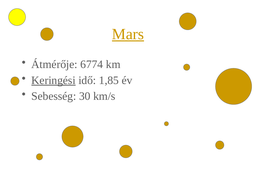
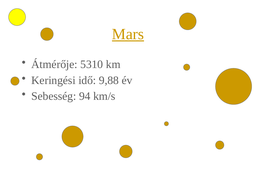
6774: 6774 -> 5310 (92, 64)
Keringési underline: present -> none (53, 80)
1,85: 1,85 -> 9,88 (109, 80)
30: 30 -> 94 (85, 96)
